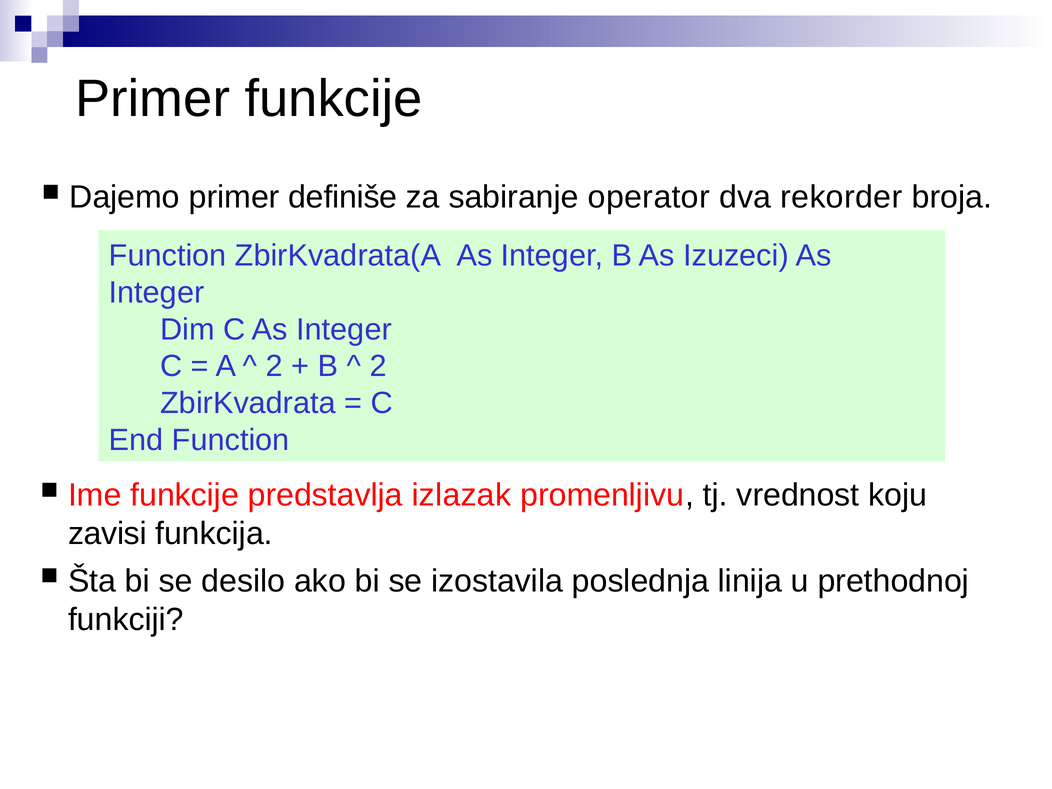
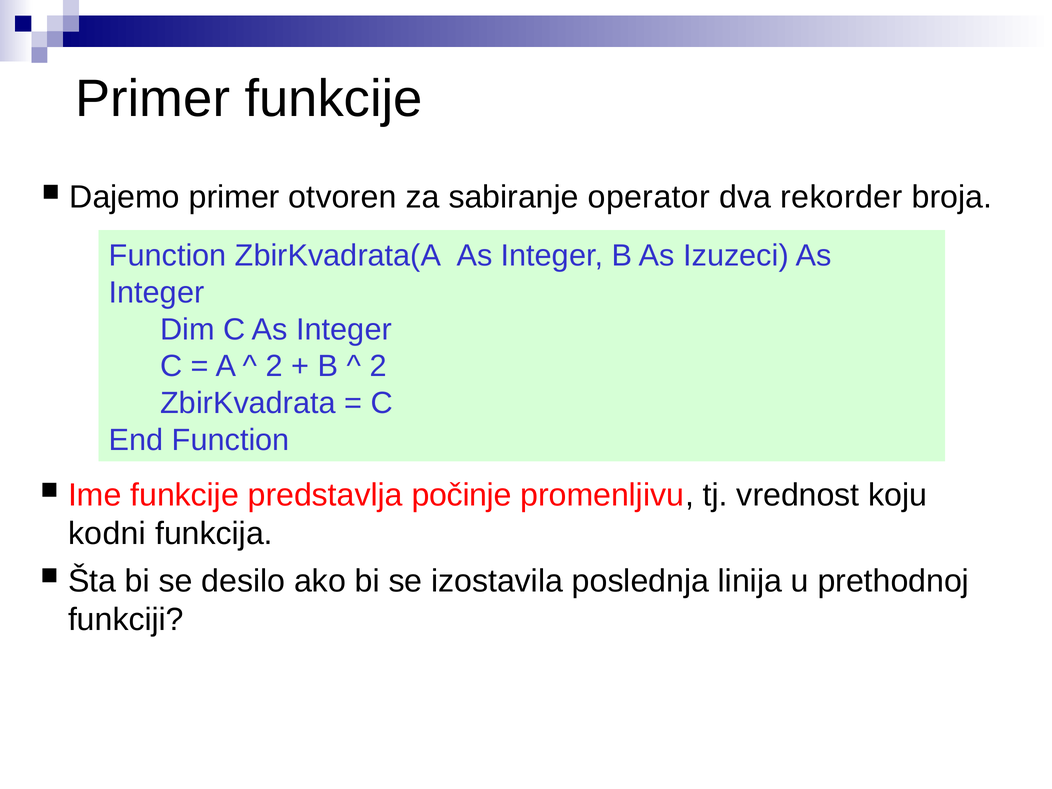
definiše: definiše -> otvoren (343, 197)
izlazak: izlazak -> počinje (462, 495)
zavisi: zavisi -> kodni (107, 534)
